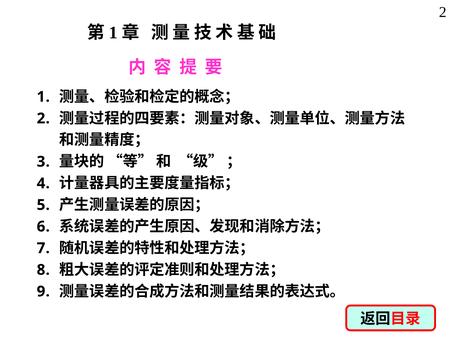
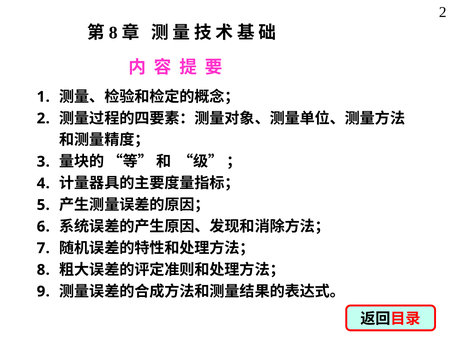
1: 1 -> 8 (113, 33)
